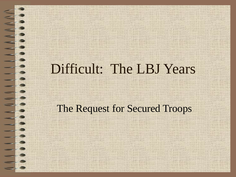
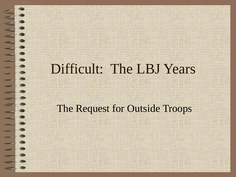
Secured: Secured -> Outside (144, 109)
